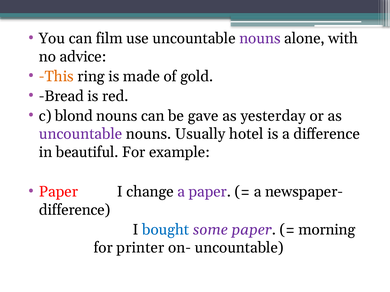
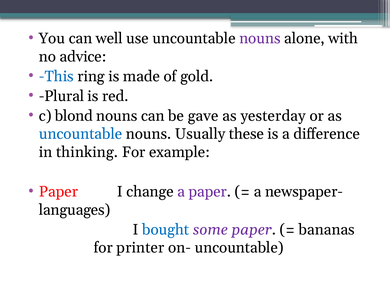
film: film -> well (109, 39)
This colour: orange -> blue (56, 76)
Bread: Bread -> Plural (61, 96)
uncountable colour: purple -> blue (81, 134)
hotel: hotel -> these (246, 134)
beautiful: beautiful -> thinking (87, 152)
difference: difference -> languages (75, 210)
morning: morning -> bananas (327, 230)
